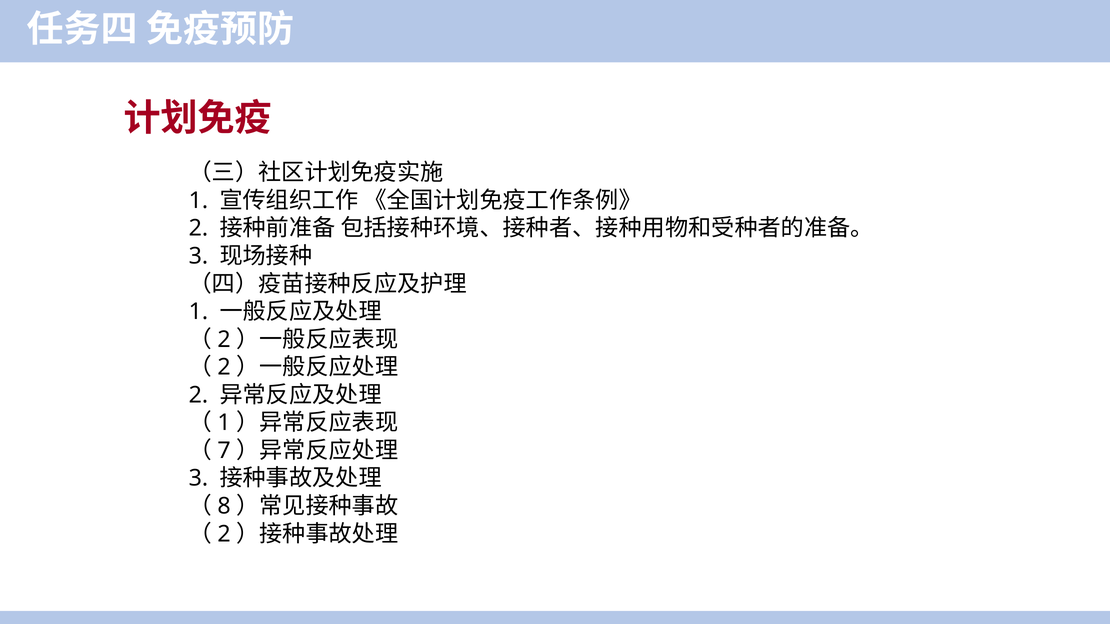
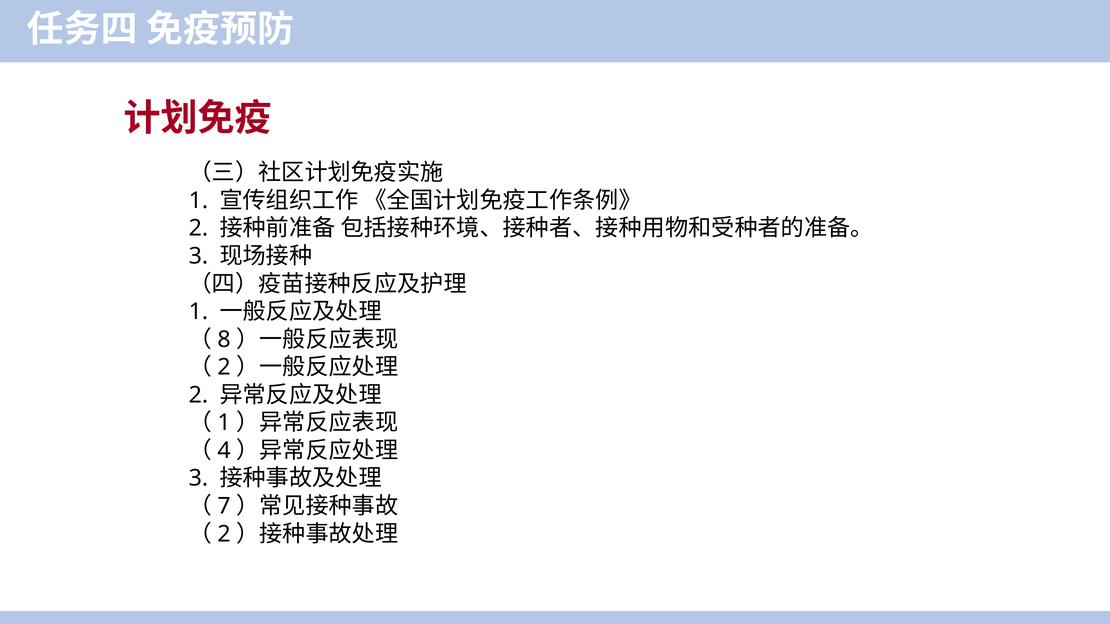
2: 2 -> 8 (224, 340)
7: 7 -> 4 (224, 451)
8: 8 -> 7 (224, 506)
